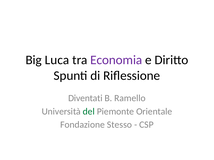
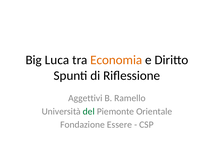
Economia colour: purple -> orange (116, 60)
Diventati: Diventati -> Aggettivi (85, 98)
Stesso: Stesso -> Essere (119, 125)
